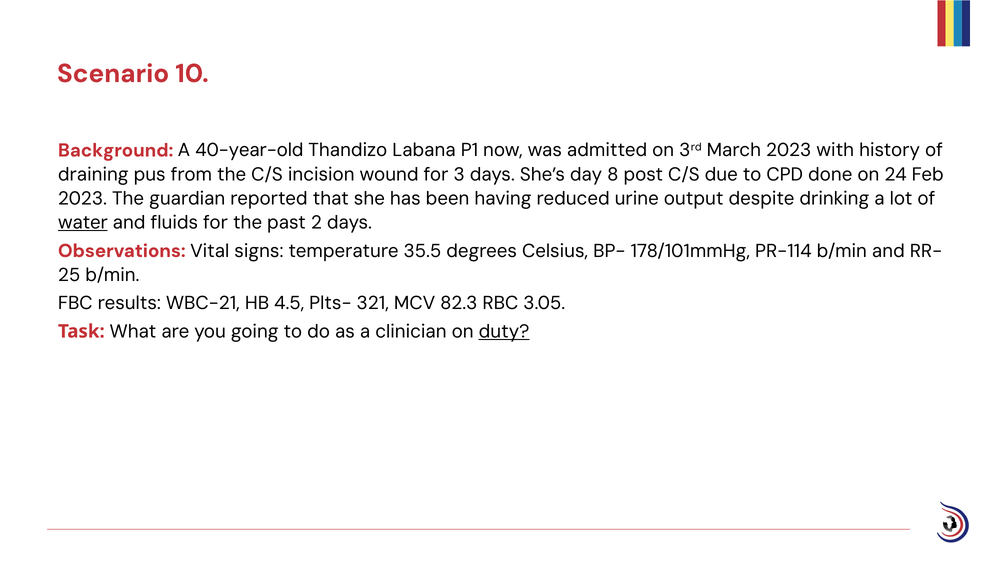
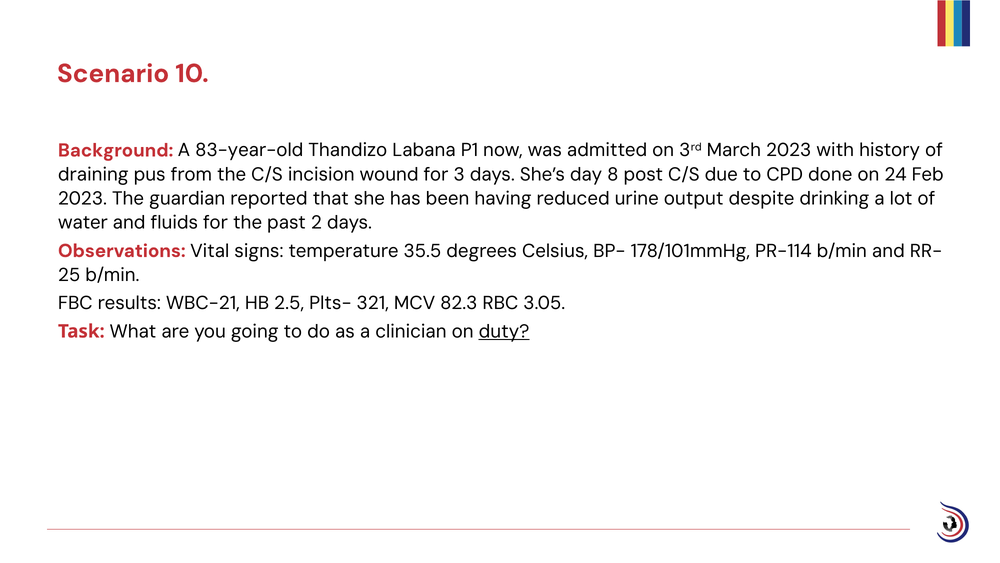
40-year-old: 40-year-old -> 83-year-old (249, 150)
water underline: present -> none (83, 222)
4.5: 4.5 -> 2.5 (289, 303)
